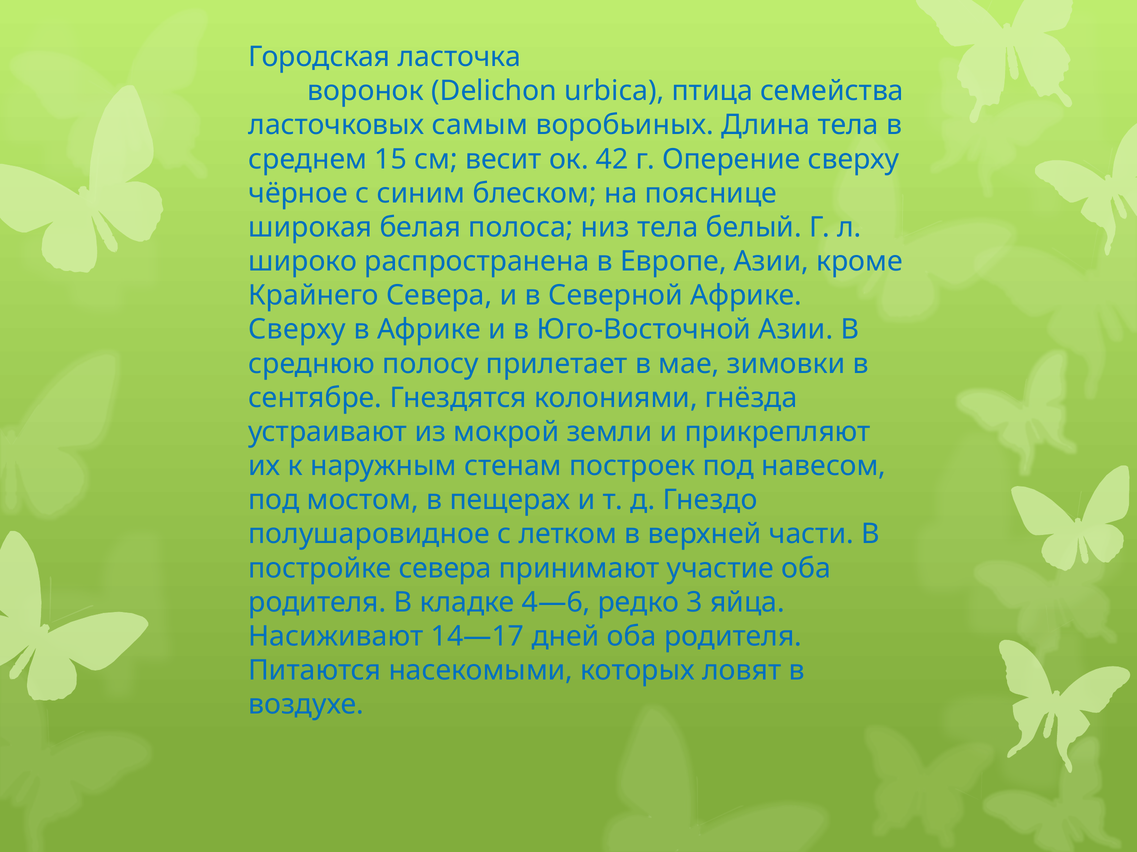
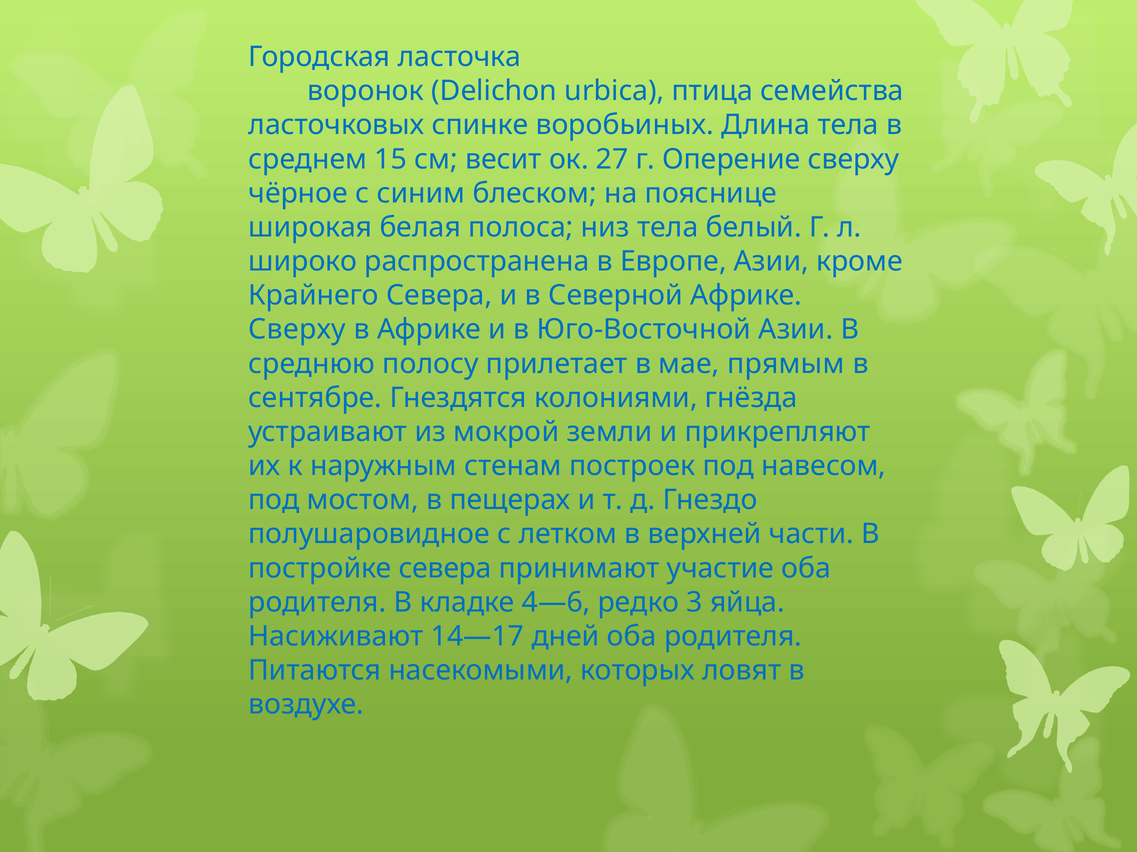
самым: самым -> спинке (480, 125)
42: 42 -> 27 (612, 159)
зимовки: зимовки -> прямым (786, 364)
